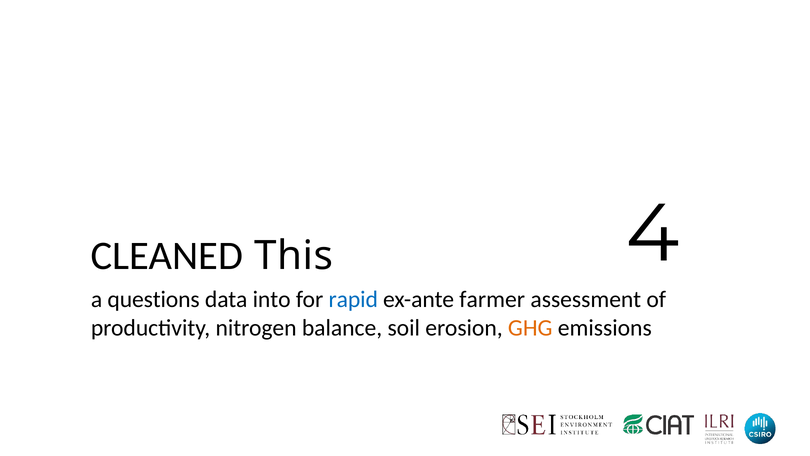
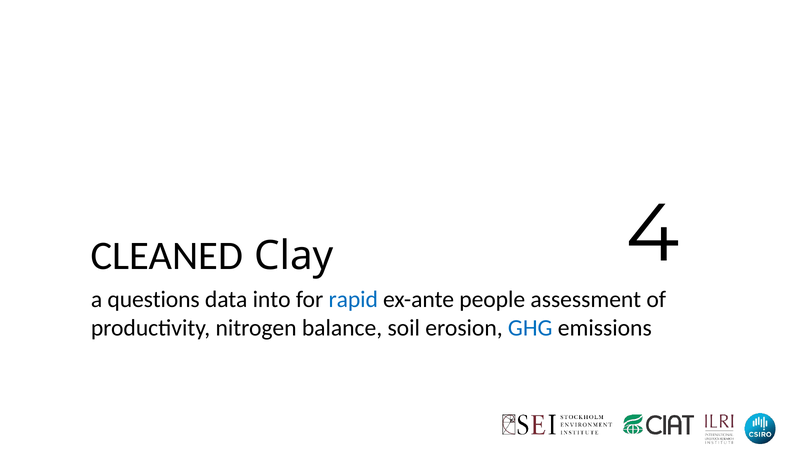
This: This -> Clay (294, 255)
farmer: farmer -> people (492, 299)
GHG colour: orange -> blue (530, 328)
